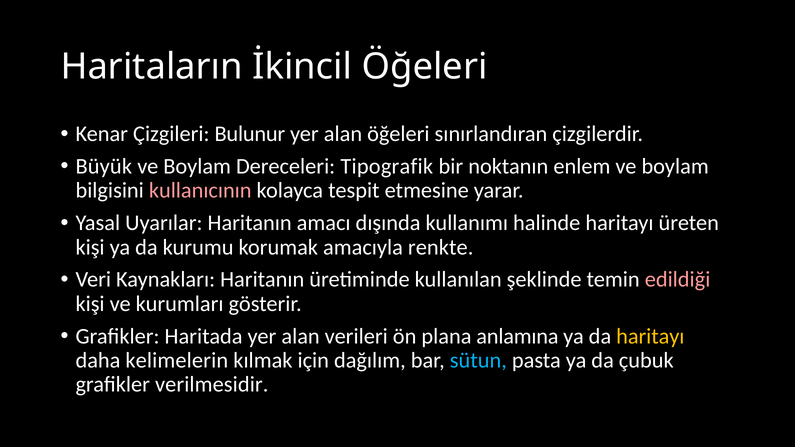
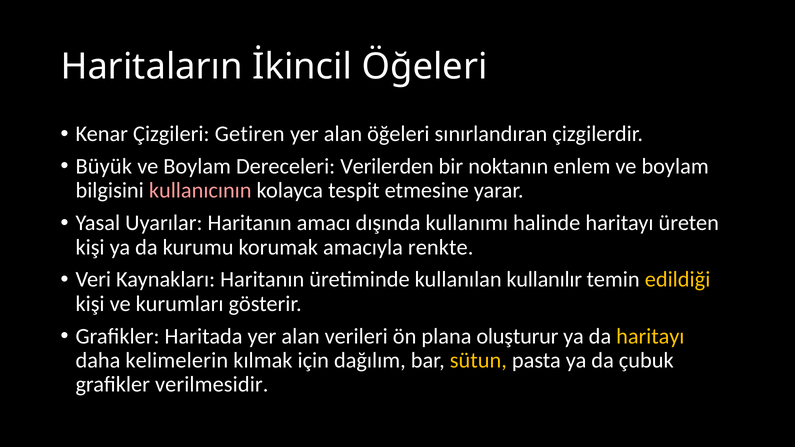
Bulunur: Bulunur -> Getiren (250, 134)
Tipografik: Tipografik -> Verilerden (387, 166)
şeklinde: şeklinde -> kullanılır (544, 280)
edildiği colour: pink -> yellow (678, 280)
anlamına: anlamına -> oluşturur (517, 336)
sütun colour: light blue -> yellow (478, 361)
